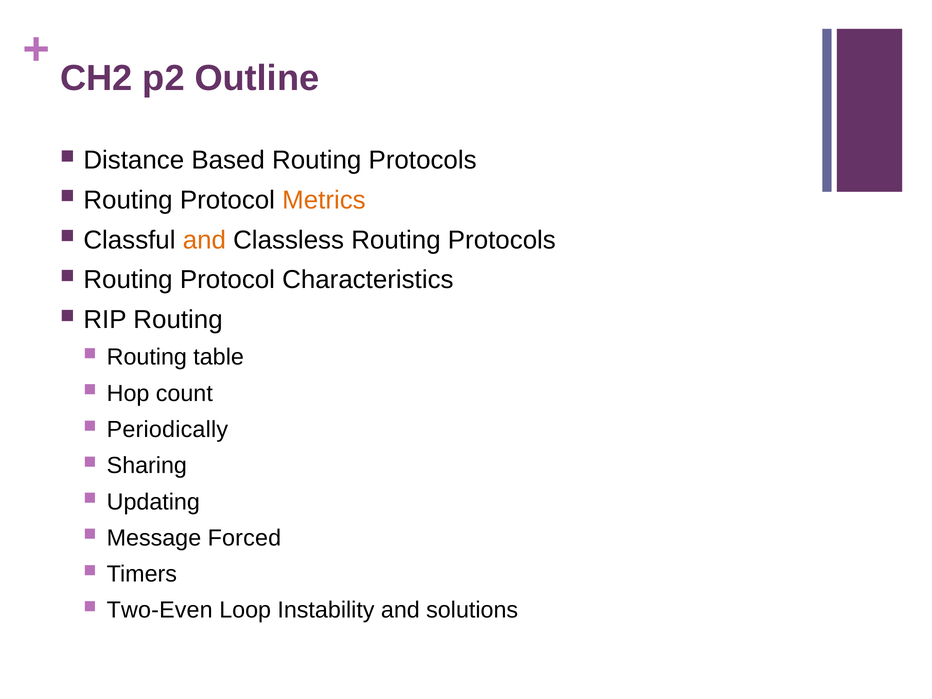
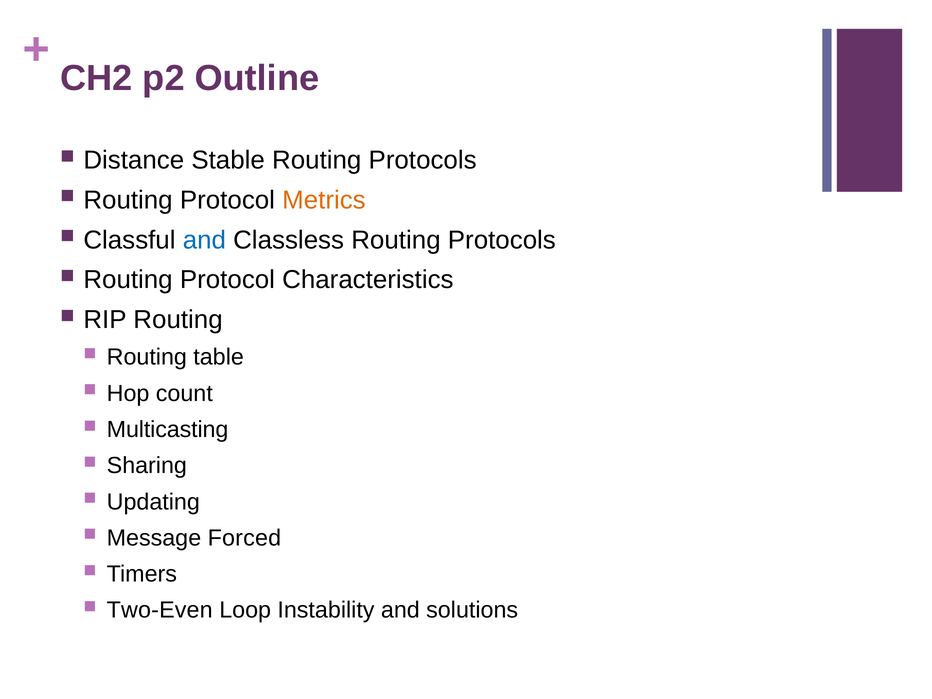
Based: Based -> Stable (228, 160)
and colour: orange -> blue (204, 240)
Periodically: Periodically -> Multicasting (168, 430)
